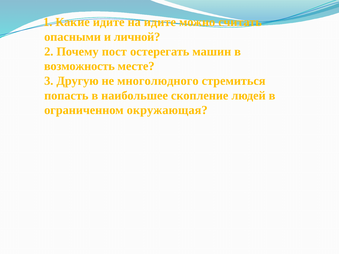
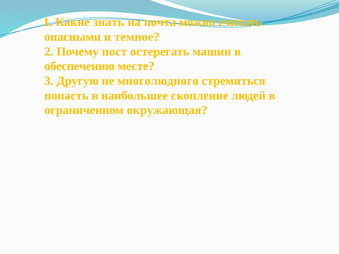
Какие идите: идите -> знать (109, 22)
на идите: идите -> почта (160, 22)
личной: личной -> темное (137, 37)
возможность: возможность -> обеспечению (79, 66)
